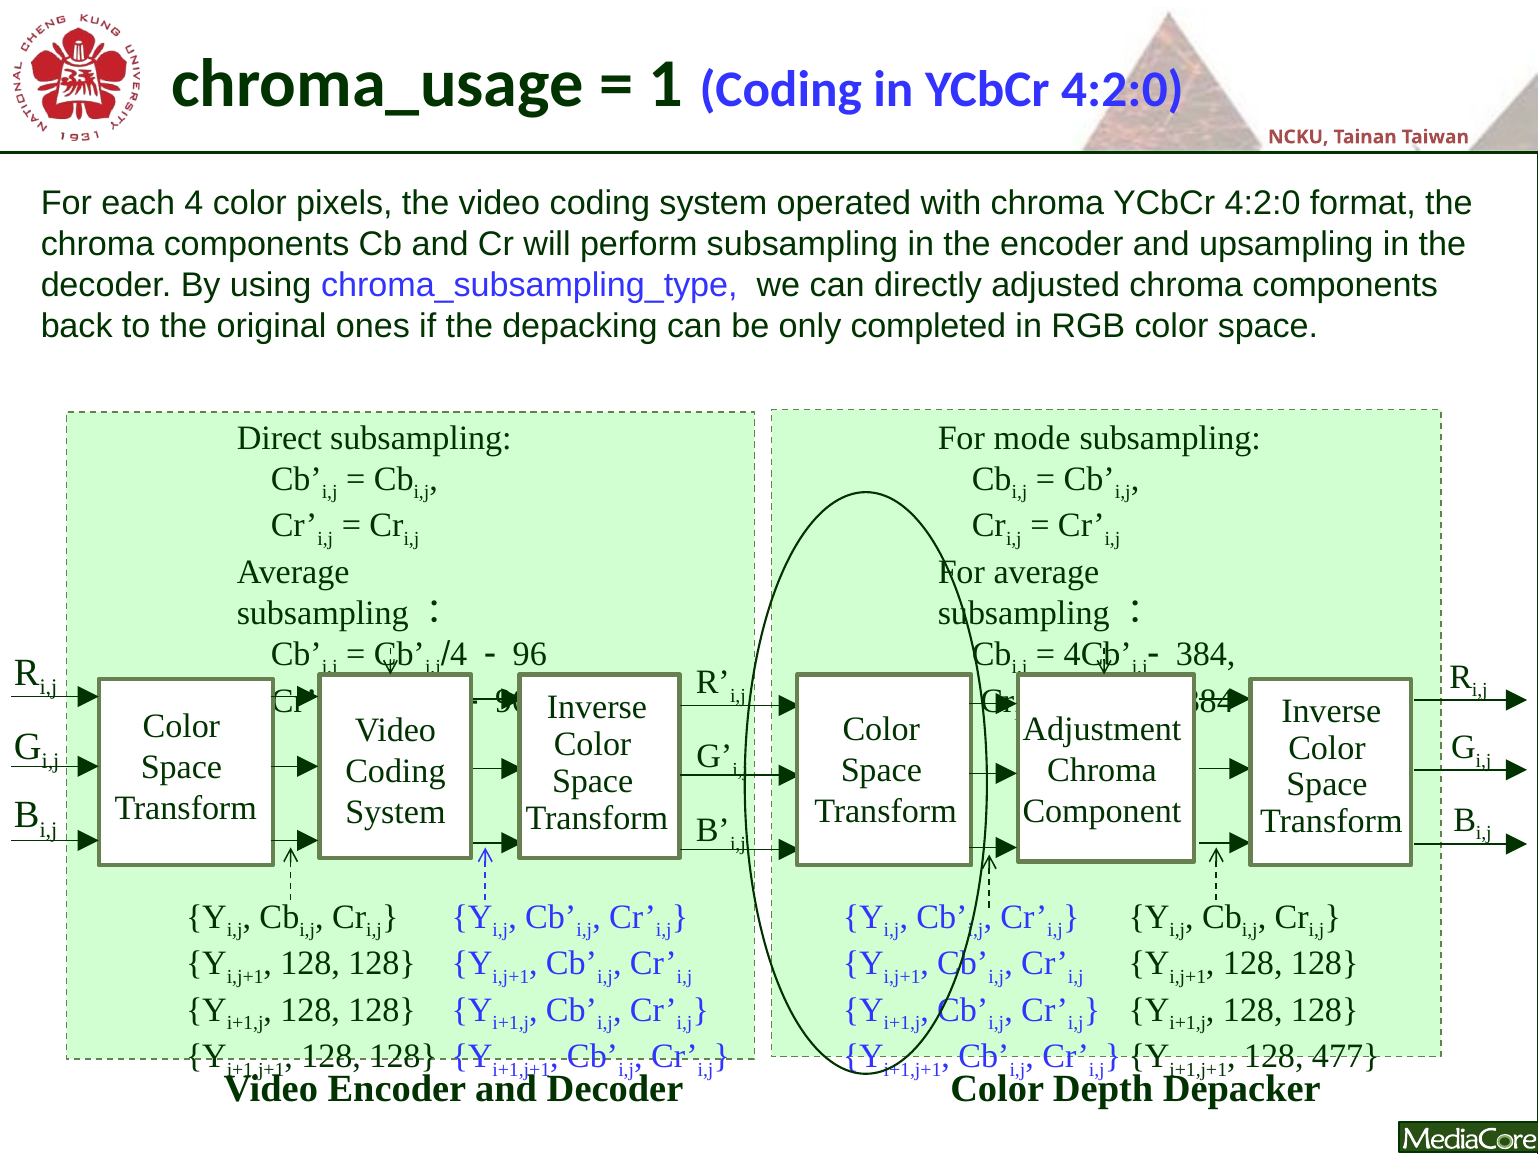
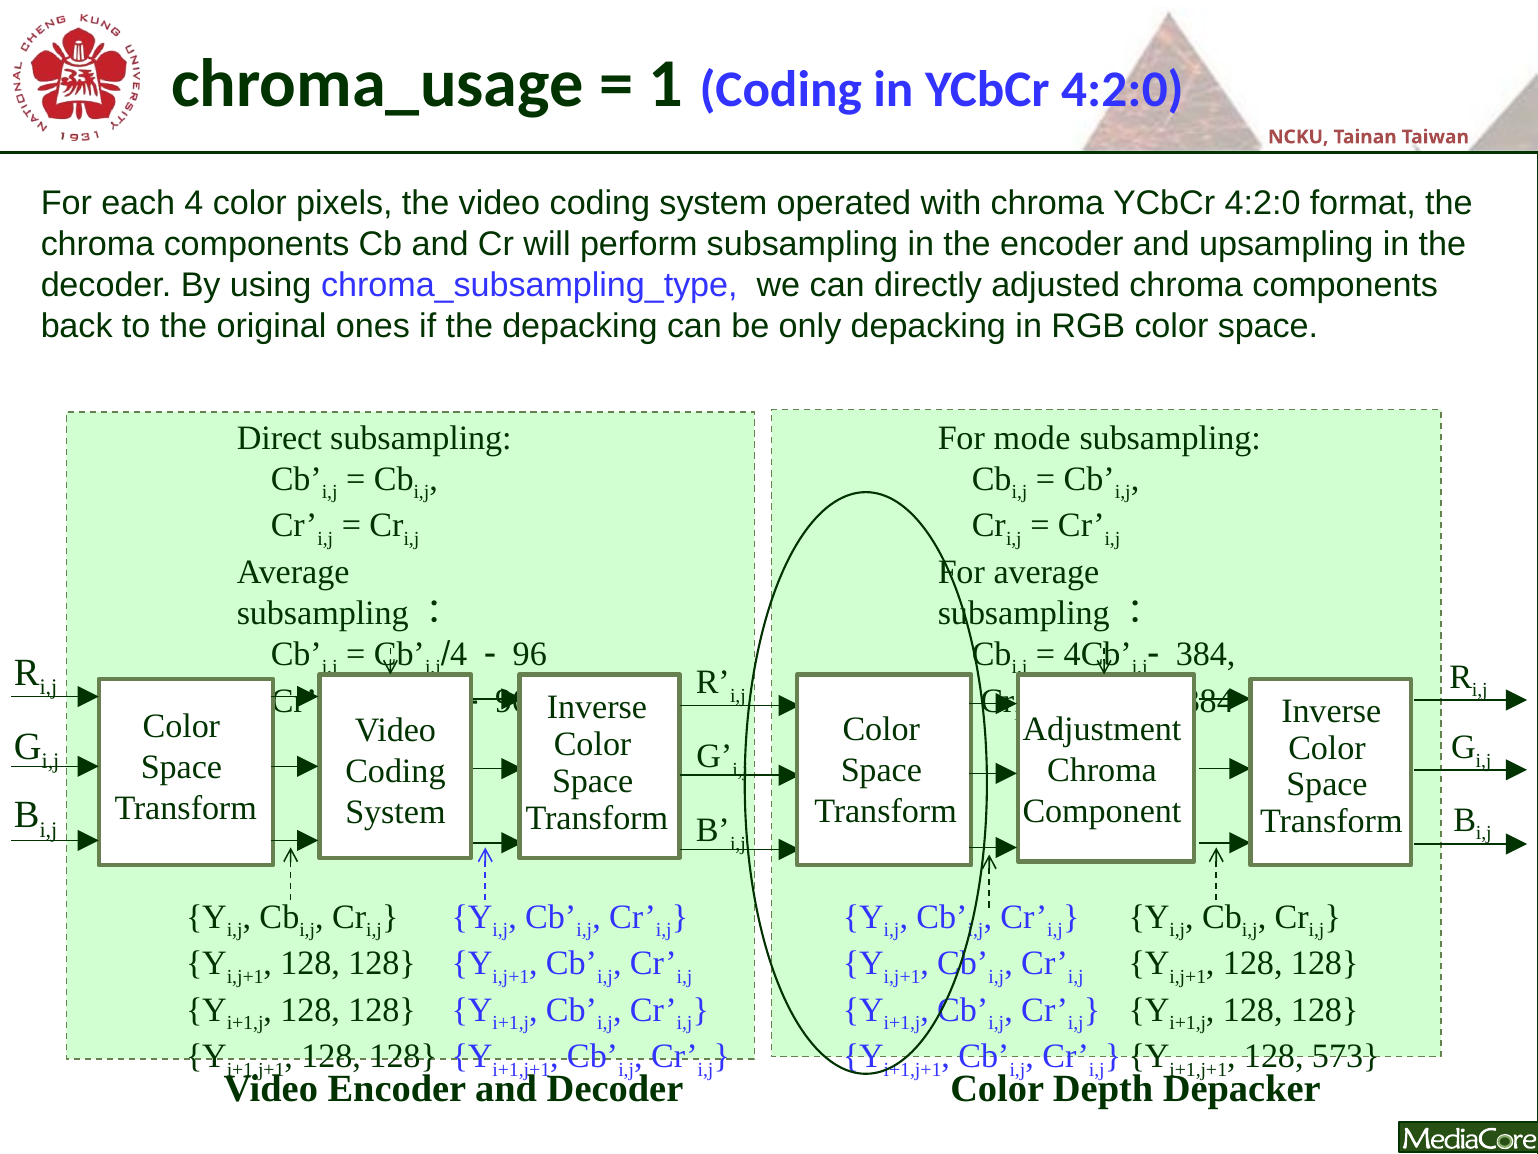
only completed: completed -> depacking (928, 326)
477: 477 -> 573 (1346, 1056)
